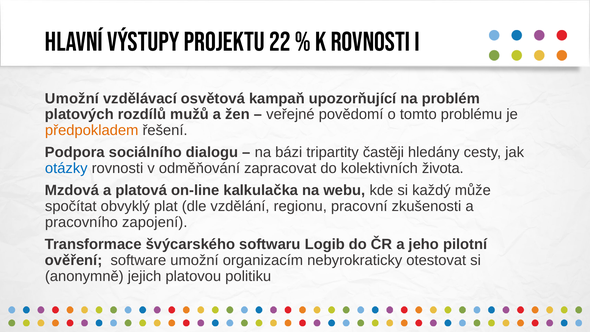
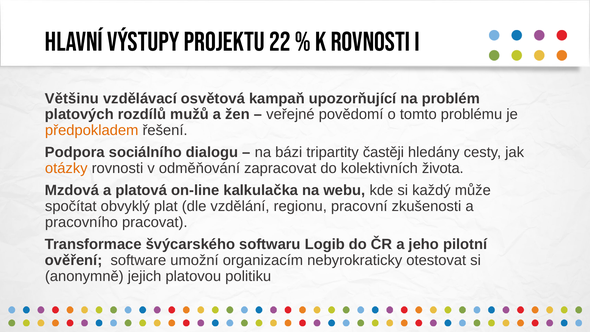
Umožní: Umožní -> Většinu (72, 98)
otázky colour: blue -> orange (66, 168)
zapojení: zapojení -> pracovat (155, 222)
